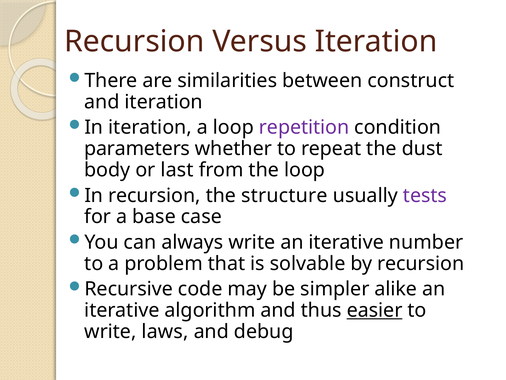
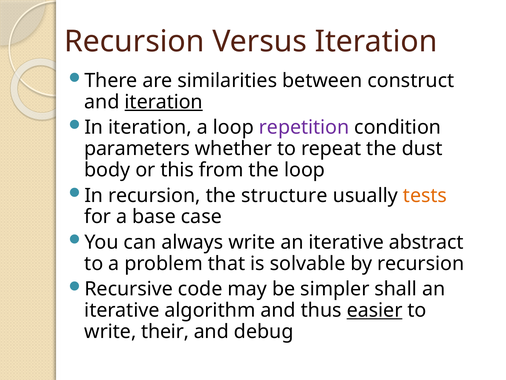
iteration underline: none -> present (164, 102)
last: last -> this (177, 170)
tests colour: purple -> orange (425, 195)
number: number -> abstract (426, 242)
alike: alike -> shall (396, 289)
laws: laws -> their (165, 331)
